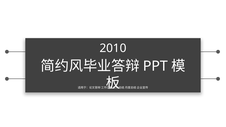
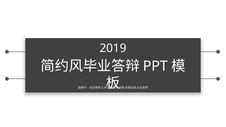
2010: 2010 -> 2019 (113, 48)
